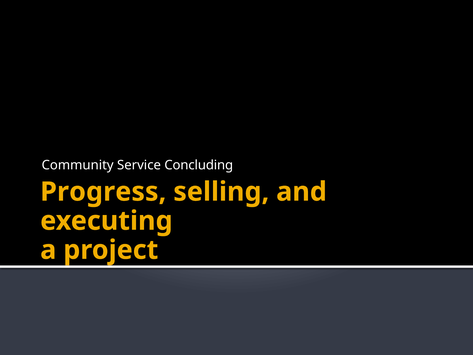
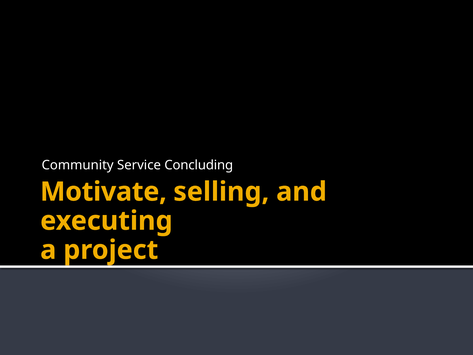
Progress: Progress -> Motivate (103, 192)
